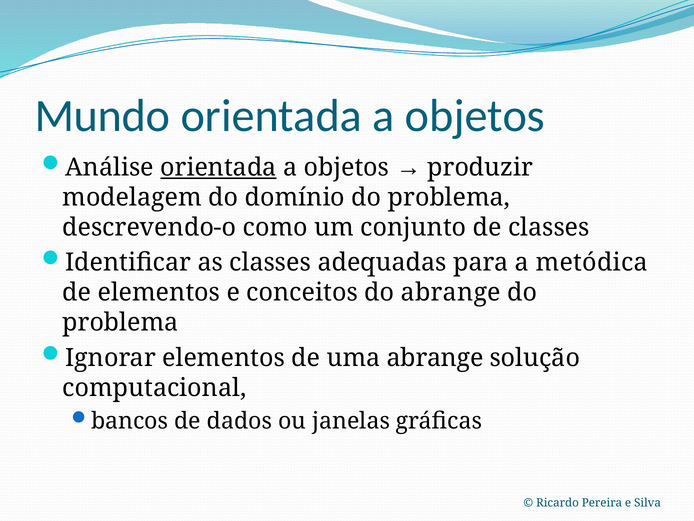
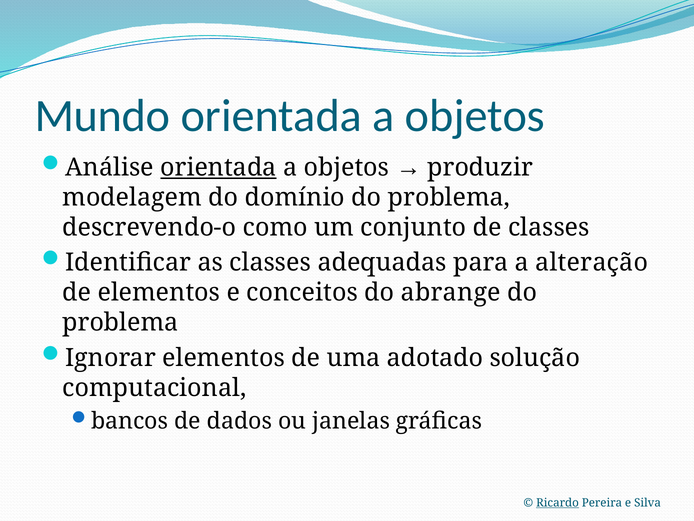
metódica: metódica -> alteração (592, 262)
uma abrange: abrange -> adotado (435, 357)
Ricardo underline: none -> present (558, 502)
